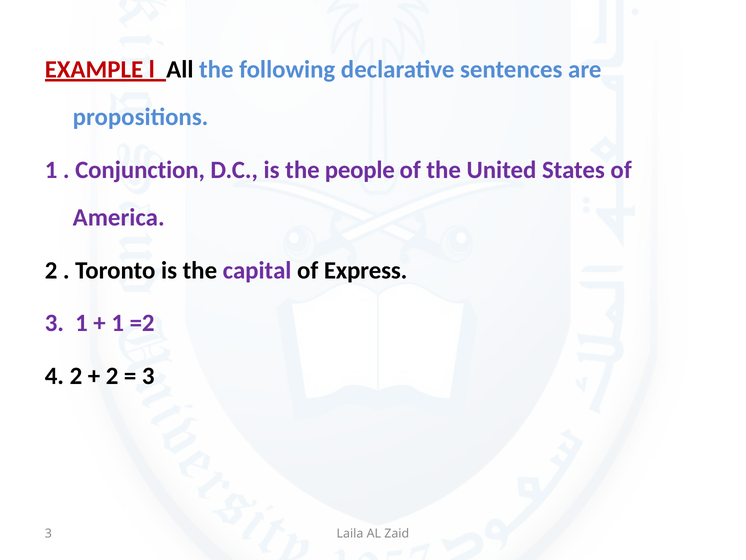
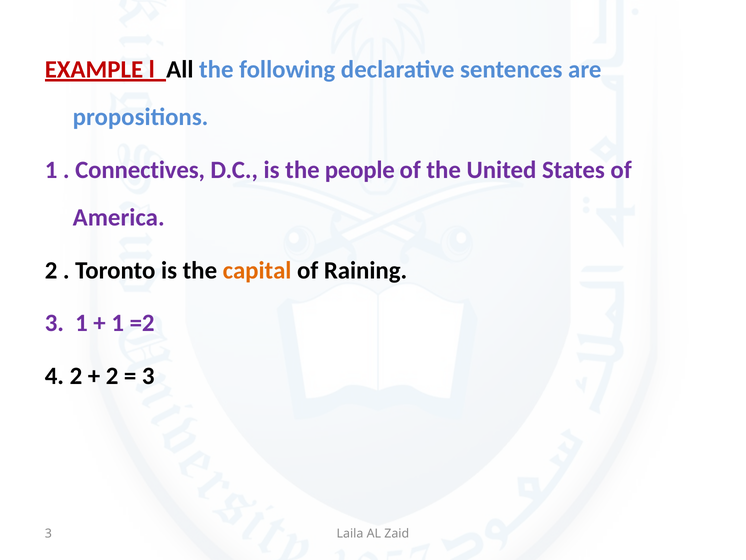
Conjunction: Conjunction -> Connectives (140, 170)
capital colour: purple -> orange (257, 270)
Express: Express -> Raining (366, 270)
